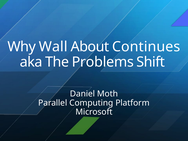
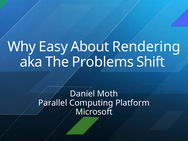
Wall: Wall -> Easy (53, 47)
Continues: Continues -> Rendering (146, 47)
